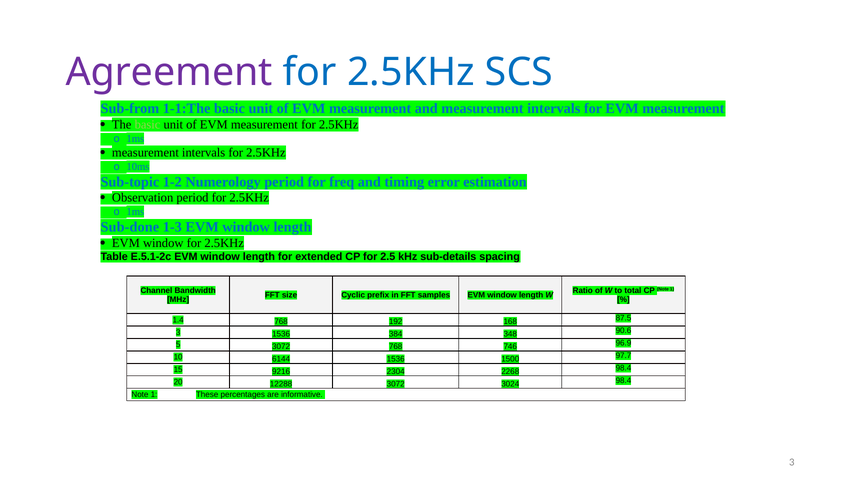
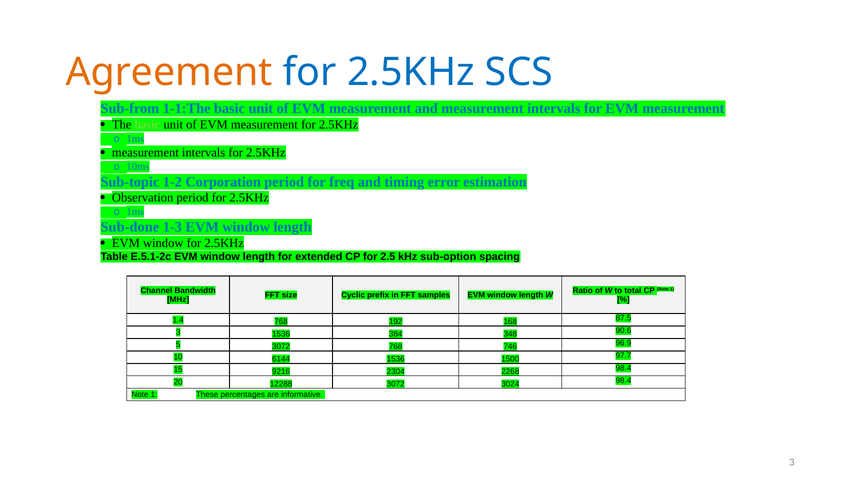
Agreement colour: purple -> orange (169, 72)
Numerology: Numerology -> Corporation (223, 182)
sub-details: sub-details -> sub-option (448, 257)
